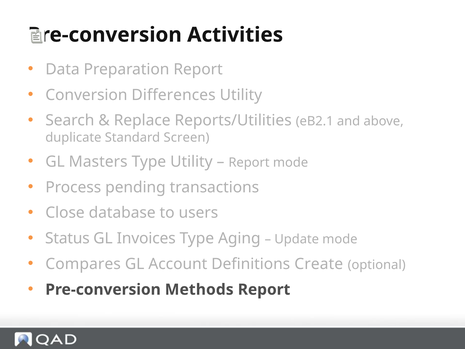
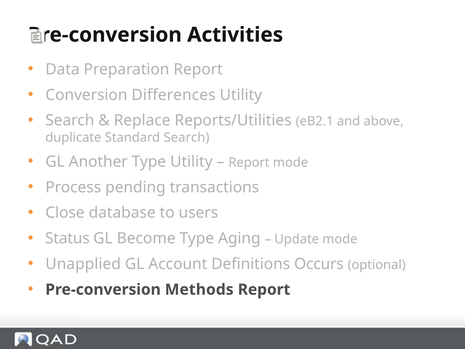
Standard Screen: Screen -> Search (187, 137)
Masters: Masters -> Another (98, 162)
Invoices: Invoices -> Become (146, 238)
Compares: Compares -> Unapplied (83, 264)
Create: Create -> Occurs (319, 264)
